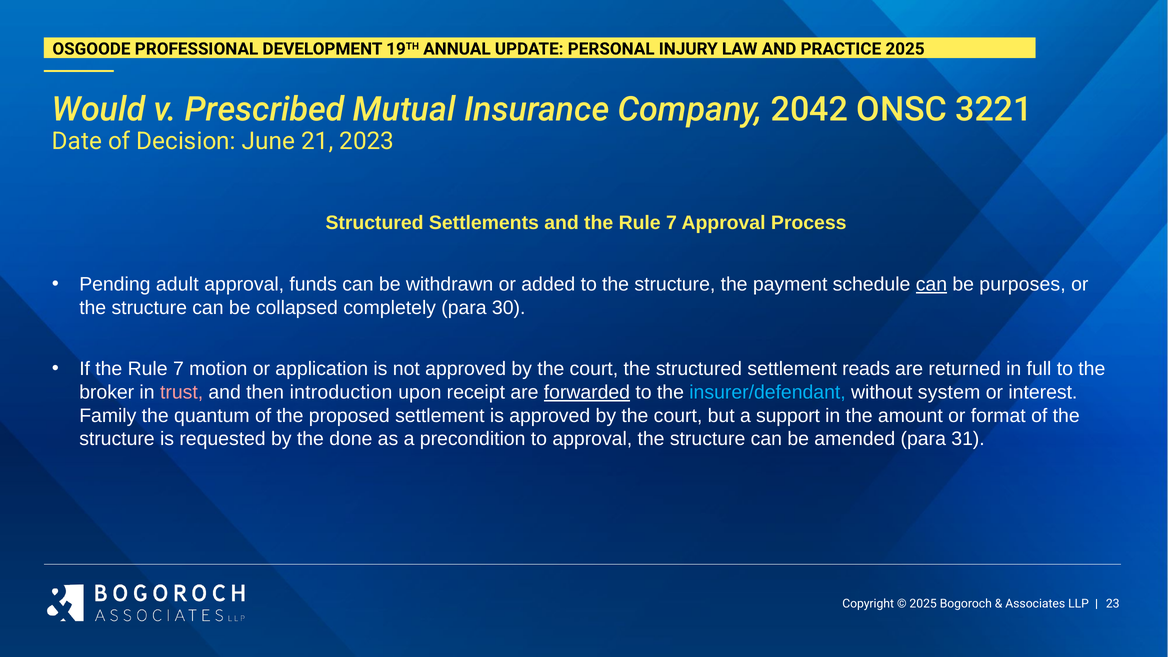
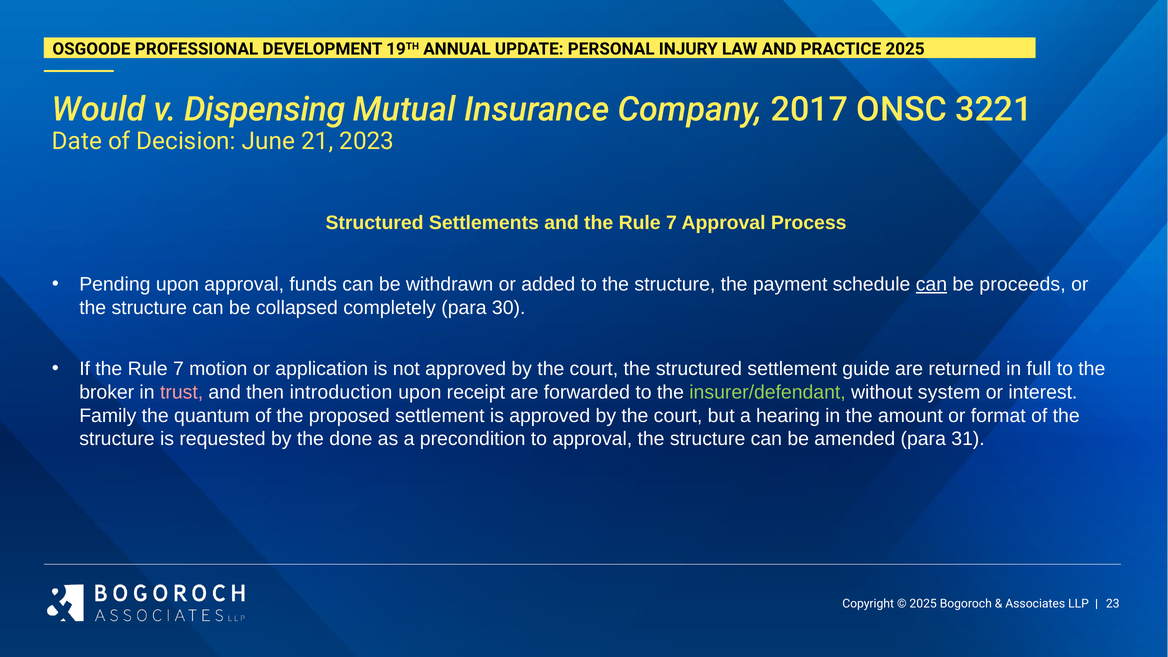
Prescribed: Prescribed -> Dispensing (265, 110)
2042: 2042 -> 2017 (809, 110)
Pending adult: adult -> upon (177, 284)
purposes: purposes -> proceeds (1023, 284)
reads: reads -> guide (866, 369)
forwarded underline: present -> none (587, 392)
insurer/defendant colour: light blue -> light green (768, 392)
support: support -> hearing (788, 416)
